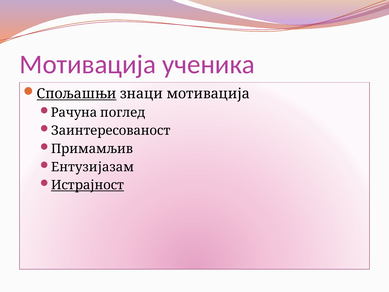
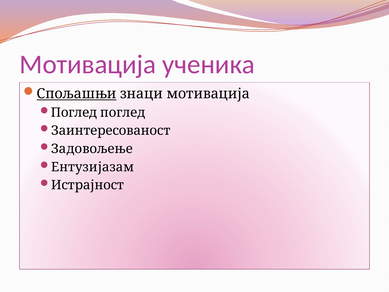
Рачуна: Рачуна -> Поглед (74, 112)
Примамљив: Примамљив -> Задовољење (92, 149)
Истрајност underline: present -> none (88, 185)
